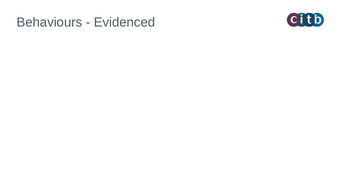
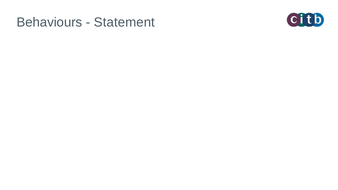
Evidenced: Evidenced -> Statement (124, 22)
